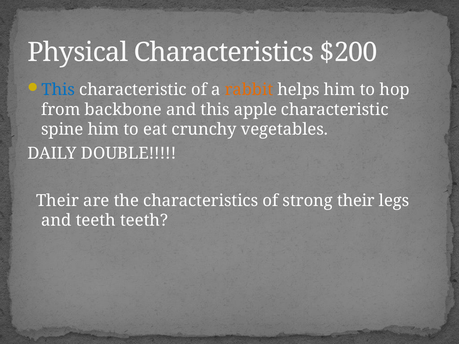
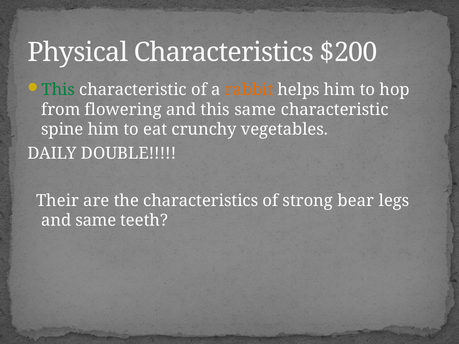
This colour: blue -> green (58, 90)
backbone: backbone -> flowering (123, 110)
this apple: apple -> same (255, 110)
strong their: their -> bear (356, 201)
and teeth: teeth -> same (96, 221)
